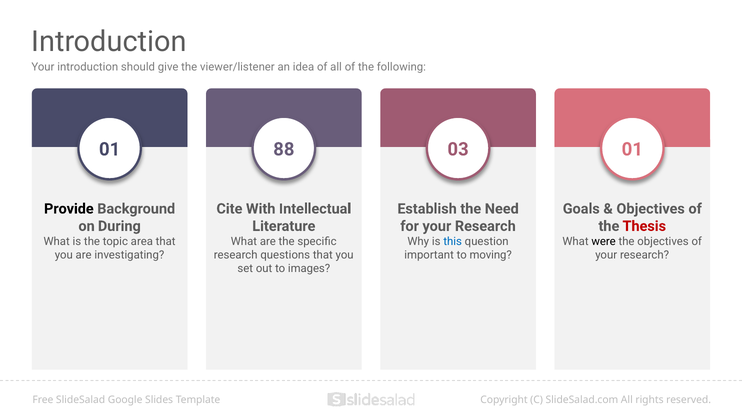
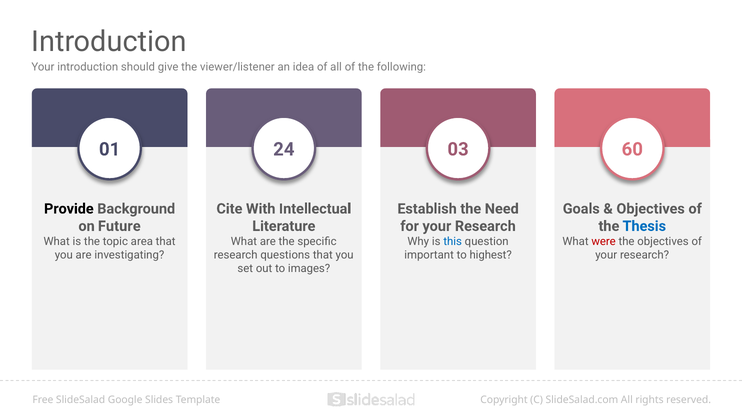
88: 88 -> 24 (284, 149)
03 01: 01 -> 60 (632, 149)
During: During -> Future (119, 226)
Thesis colour: red -> blue (644, 226)
were colour: black -> red (604, 241)
moving: moving -> highest (491, 255)
